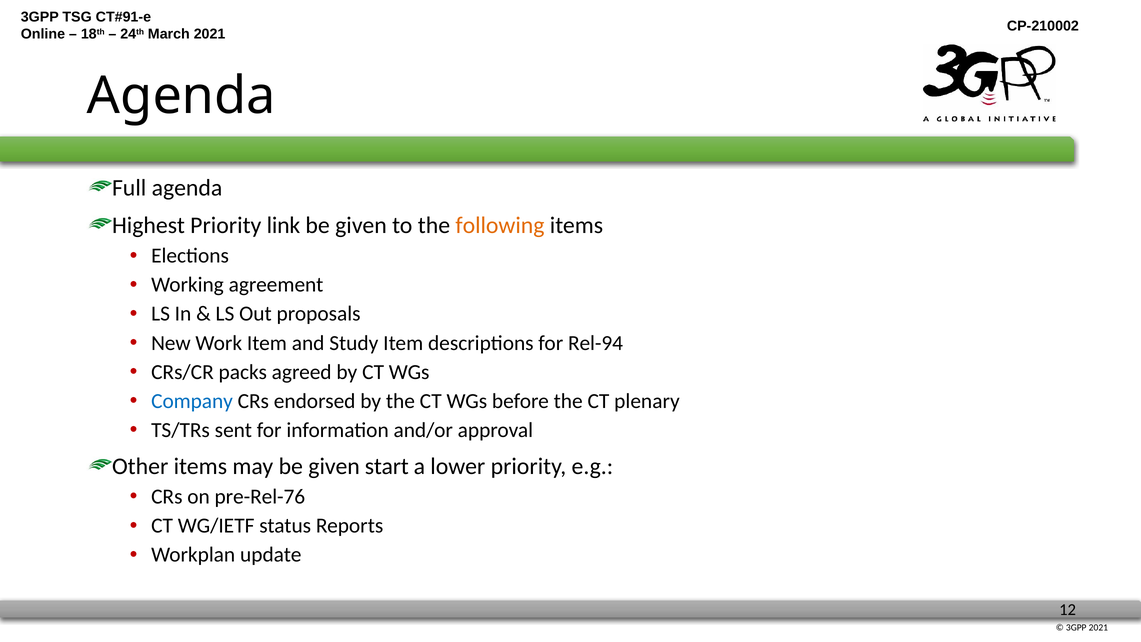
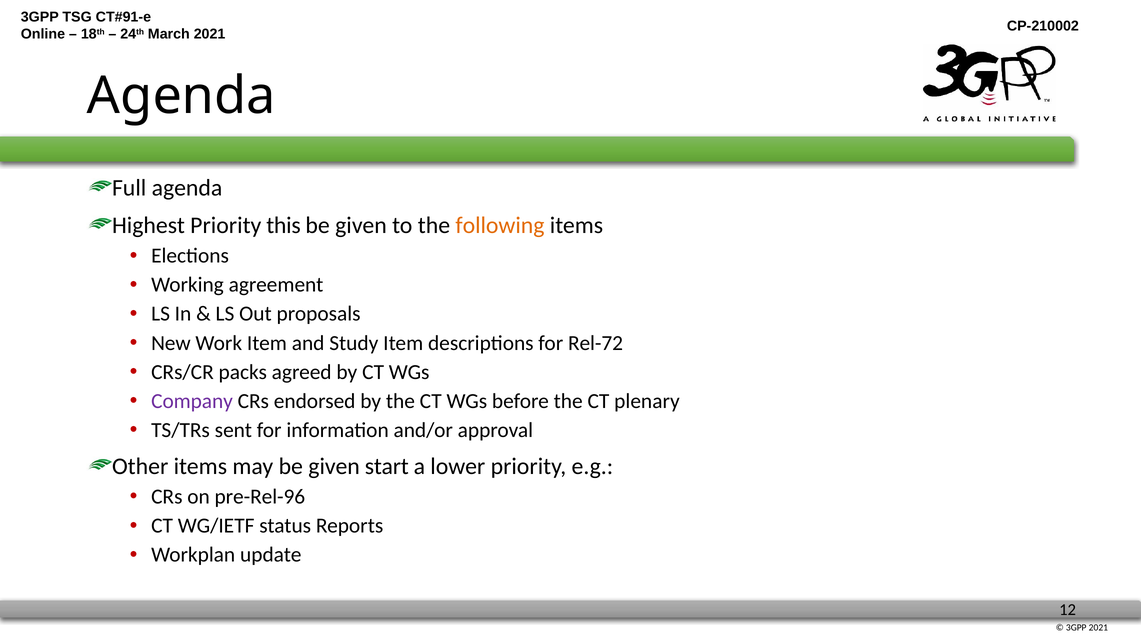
link: link -> this (283, 225)
Rel-94: Rel-94 -> Rel-72 (596, 343)
Company colour: blue -> purple (192, 401)
pre-Rel-76: pre-Rel-76 -> pre-Rel-96 (260, 497)
